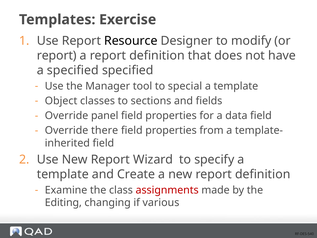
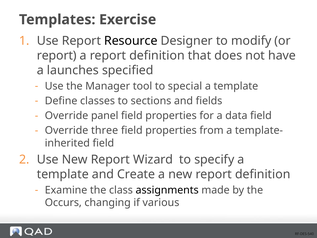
a specified: specified -> launches (73, 70)
Object: Object -> Define (61, 101)
there: there -> three (105, 130)
assignments colour: red -> black (167, 190)
Editing: Editing -> Occurs (63, 202)
